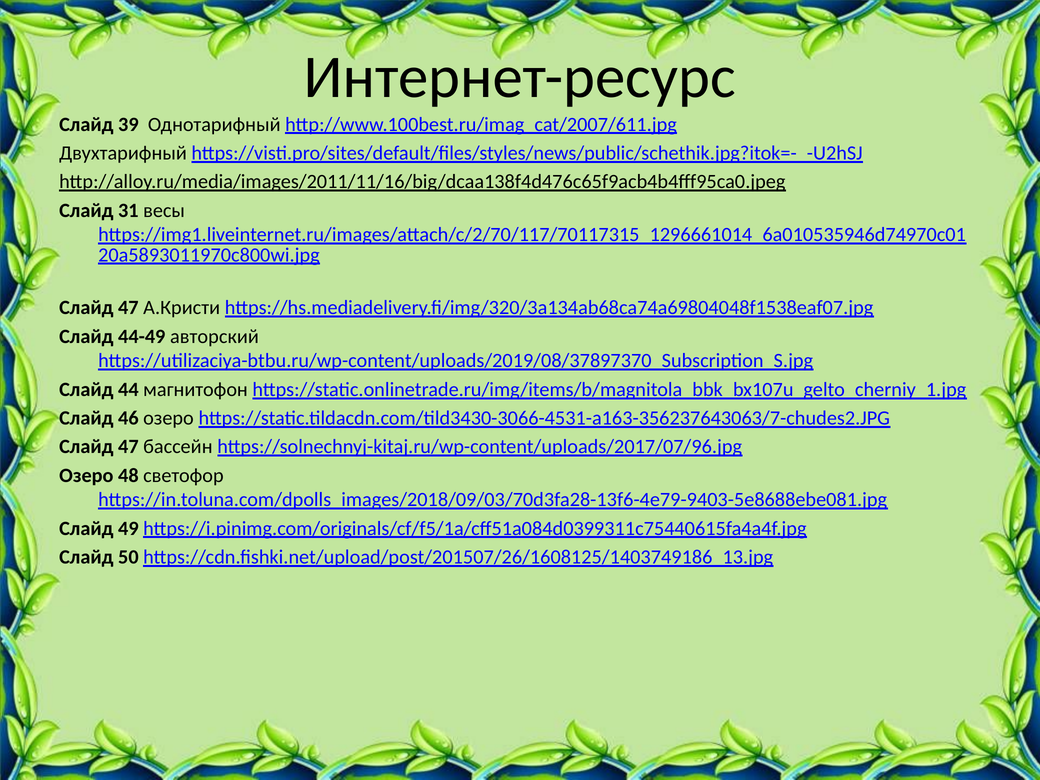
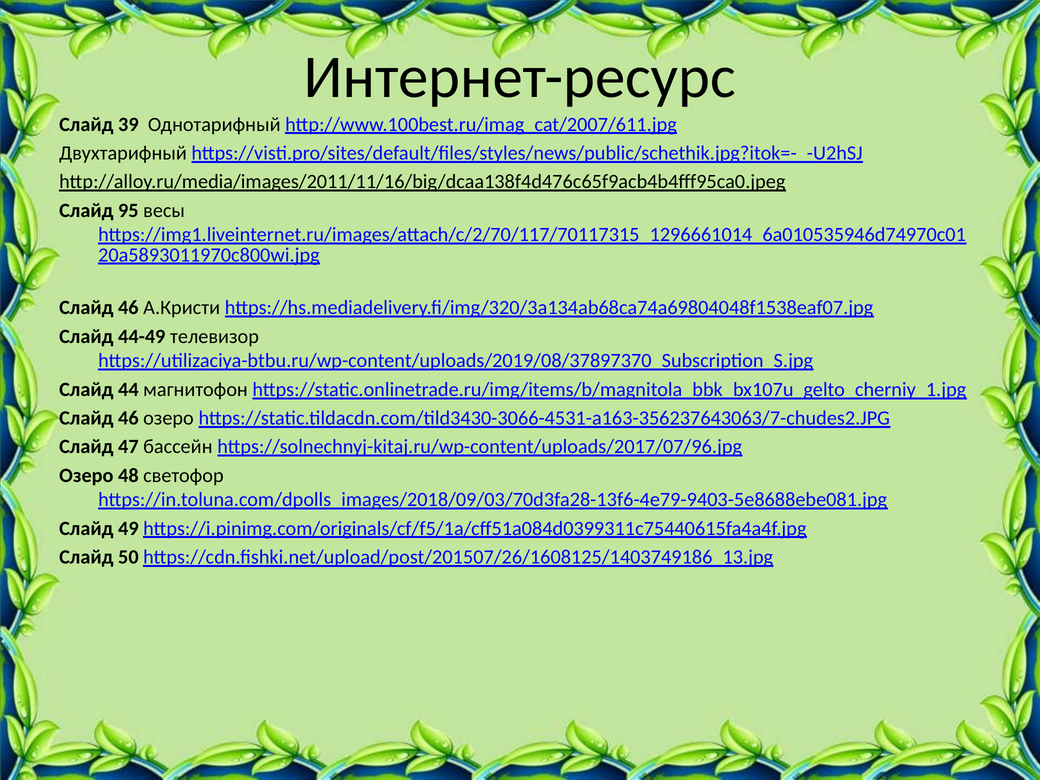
31: 31 -> 95 (128, 210)
47: 47 -> 46 (128, 308)
авторский: авторский -> телевизор (215, 336)
